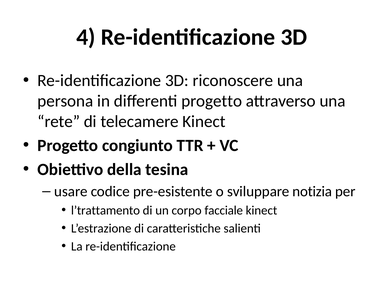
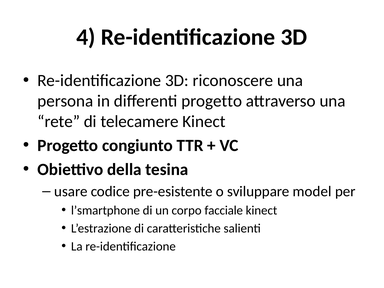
notizia: notizia -> model (312, 191)
l’trattamento: l’trattamento -> l’smartphone (105, 210)
